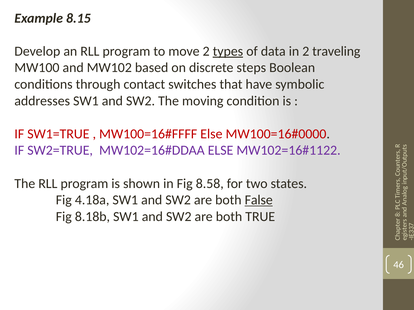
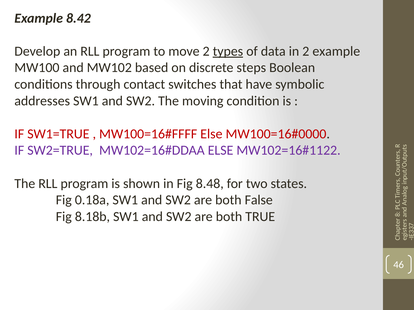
8.15: 8.15 -> 8.42 (78, 18)
2 traveling: traveling -> example (336, 51)
8.58: 8.58 -> 8.48 (210, 184)
4.18a: 4.18a -> 0.18a (92, 200)
False underline: present -> none (259, 200)
